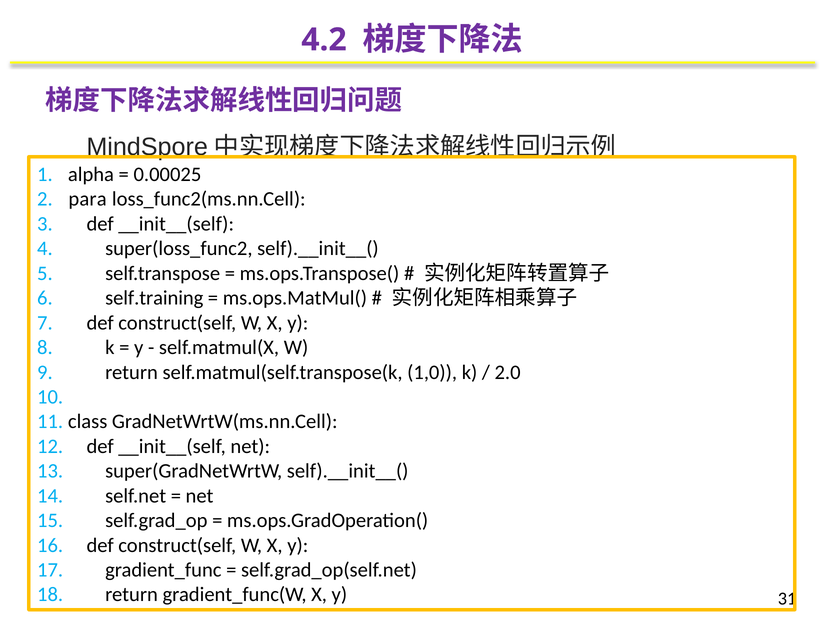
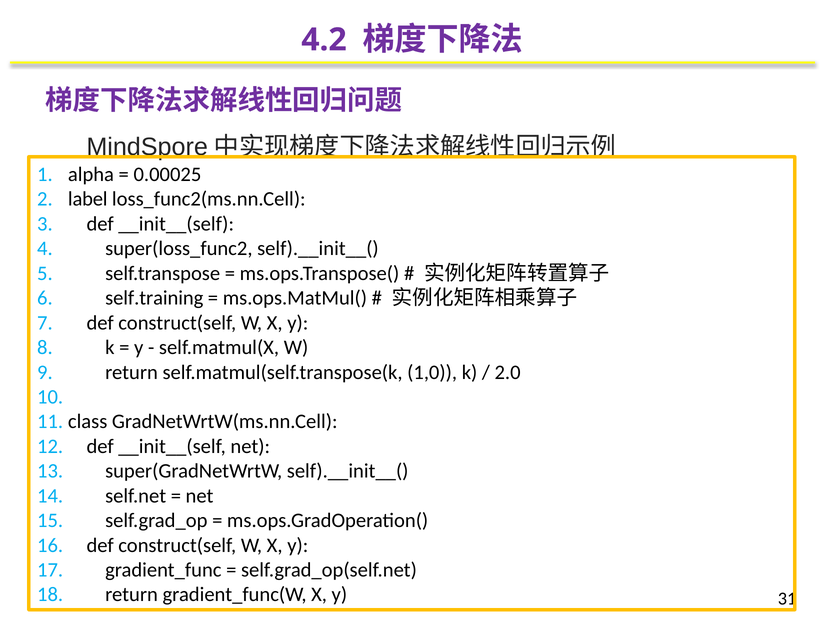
para: para -> label (88, 199)
